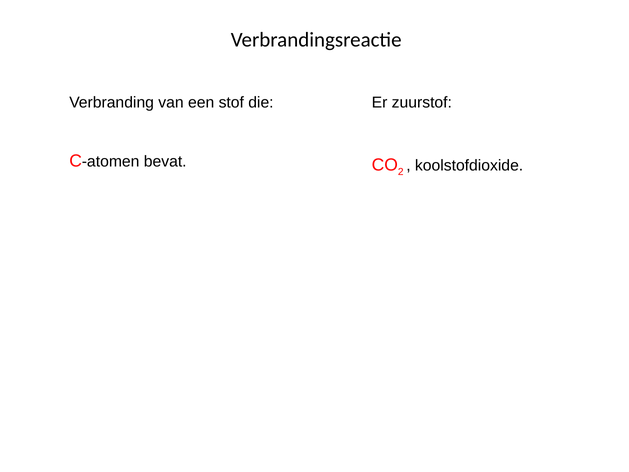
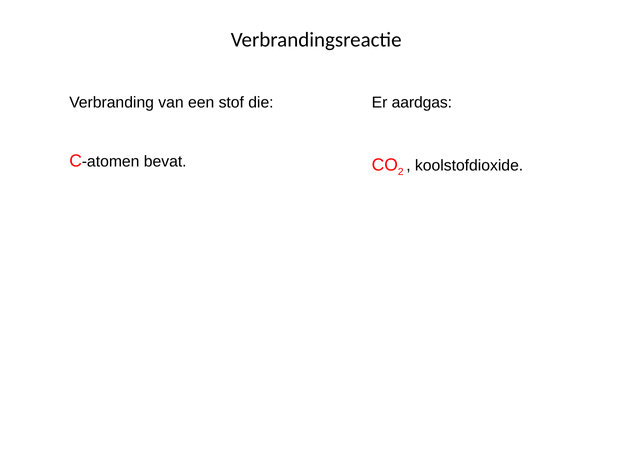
zuurstof: zuurstof -> aardgas (422, 103)
